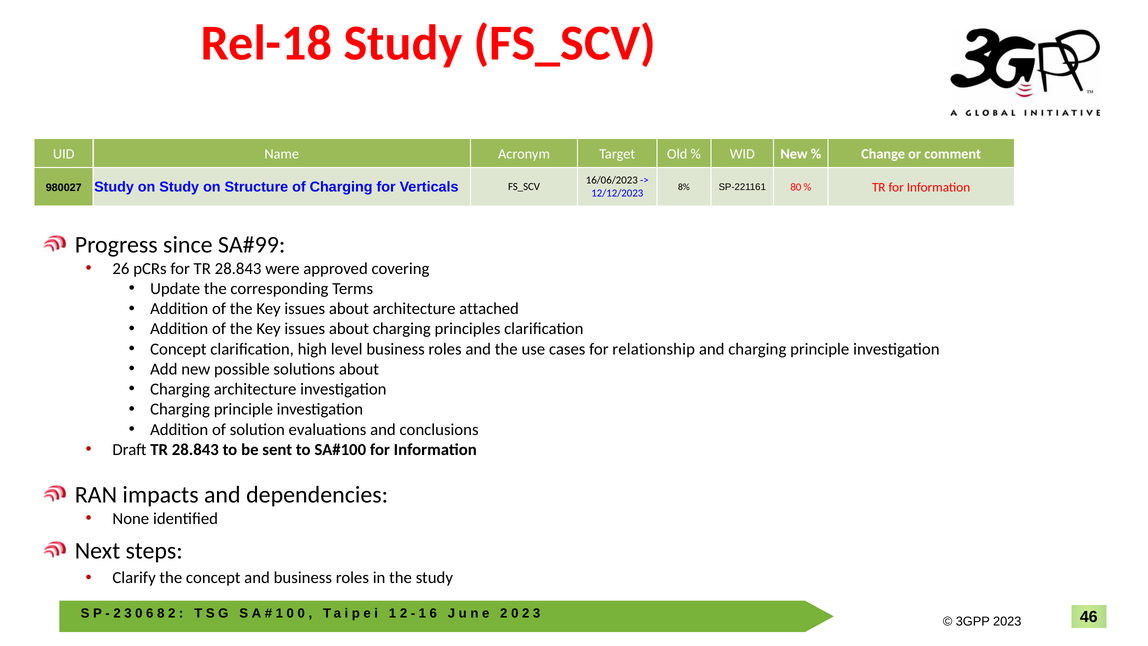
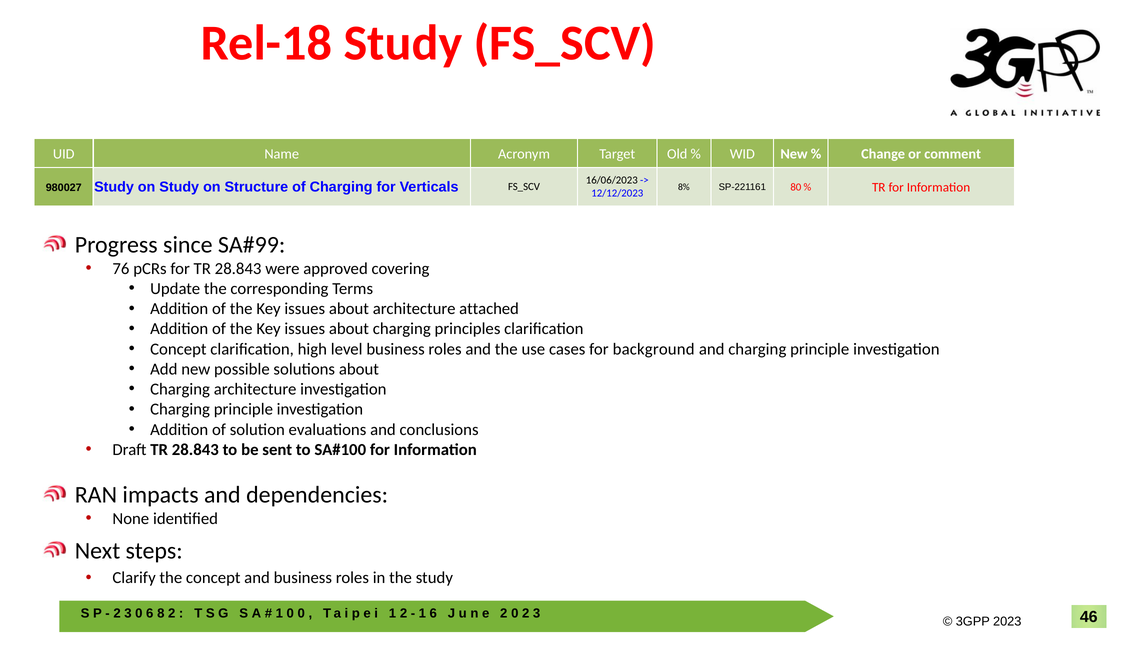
26: 26 -> 76 (121, 269)
relationship: relationship -> background (654, 349)
